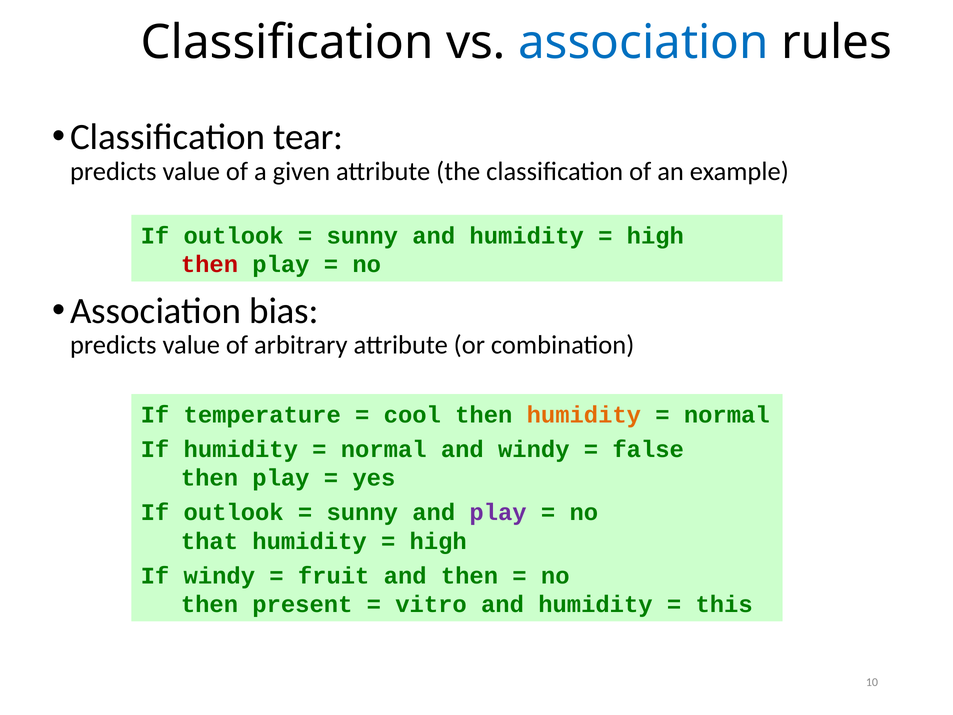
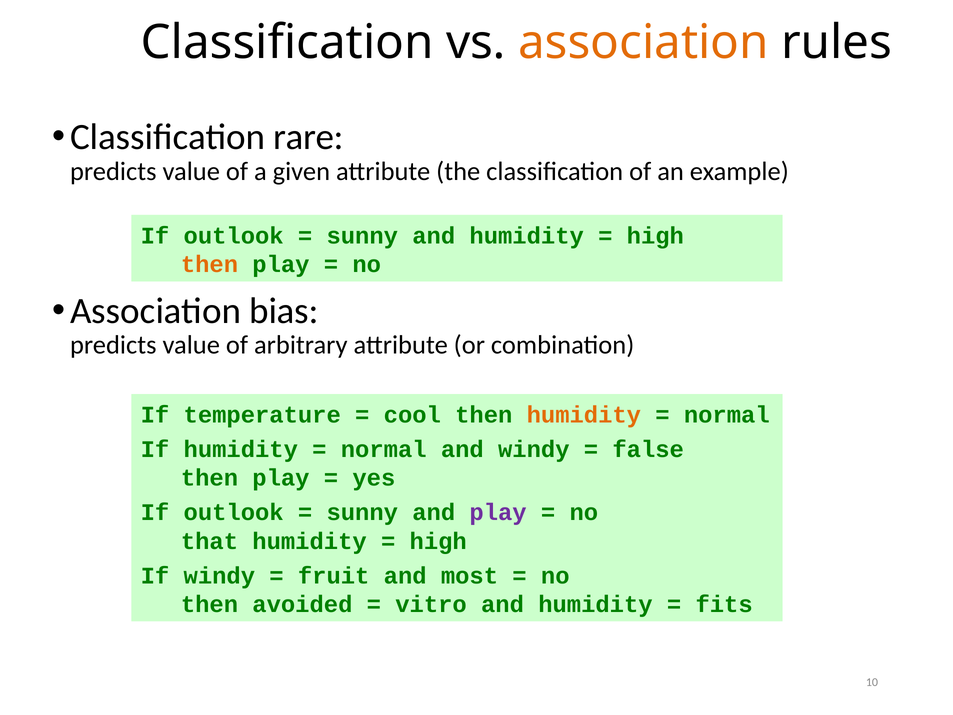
association colour: blue -> orange (643, 43)
tear: tear -> rare (308, 137)
then colour: red -> orange (209, 264)
and then: then -> most (469, 575)
present: present -> avoided (302, 604)
this: this -> fits (724, 604)
